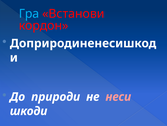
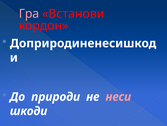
Гра colour: light blue -> pink (29, 14)
